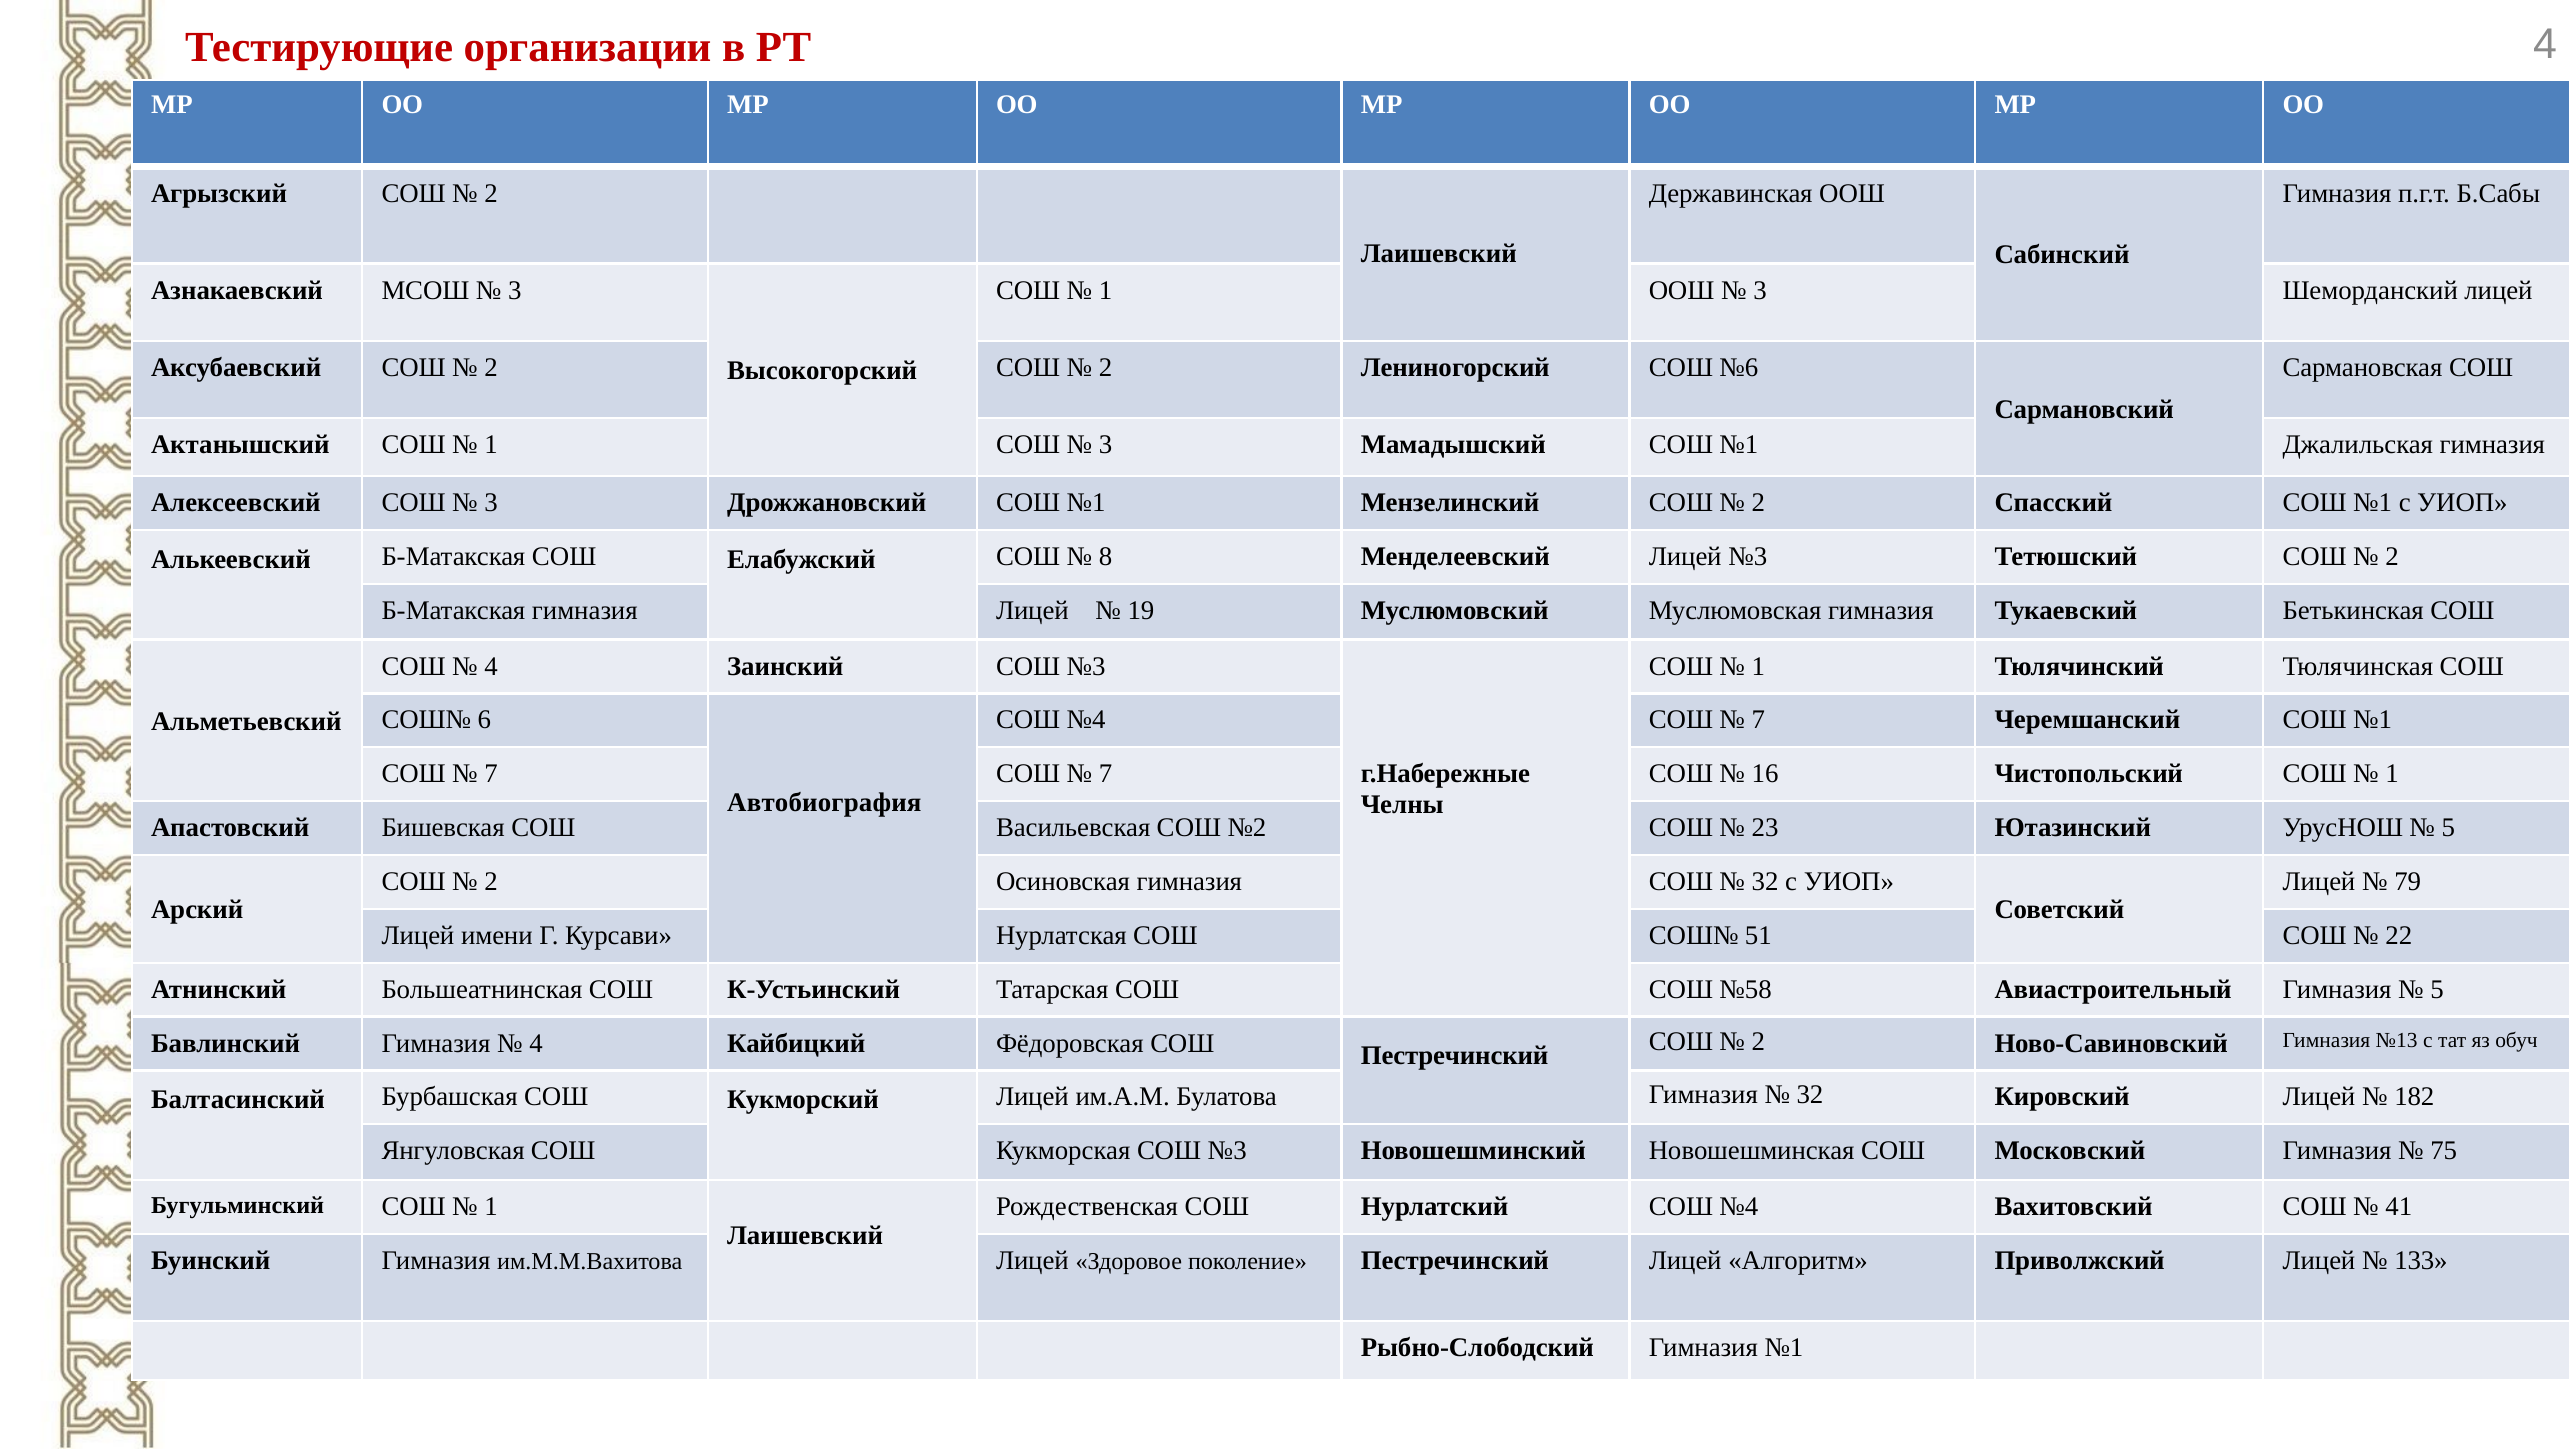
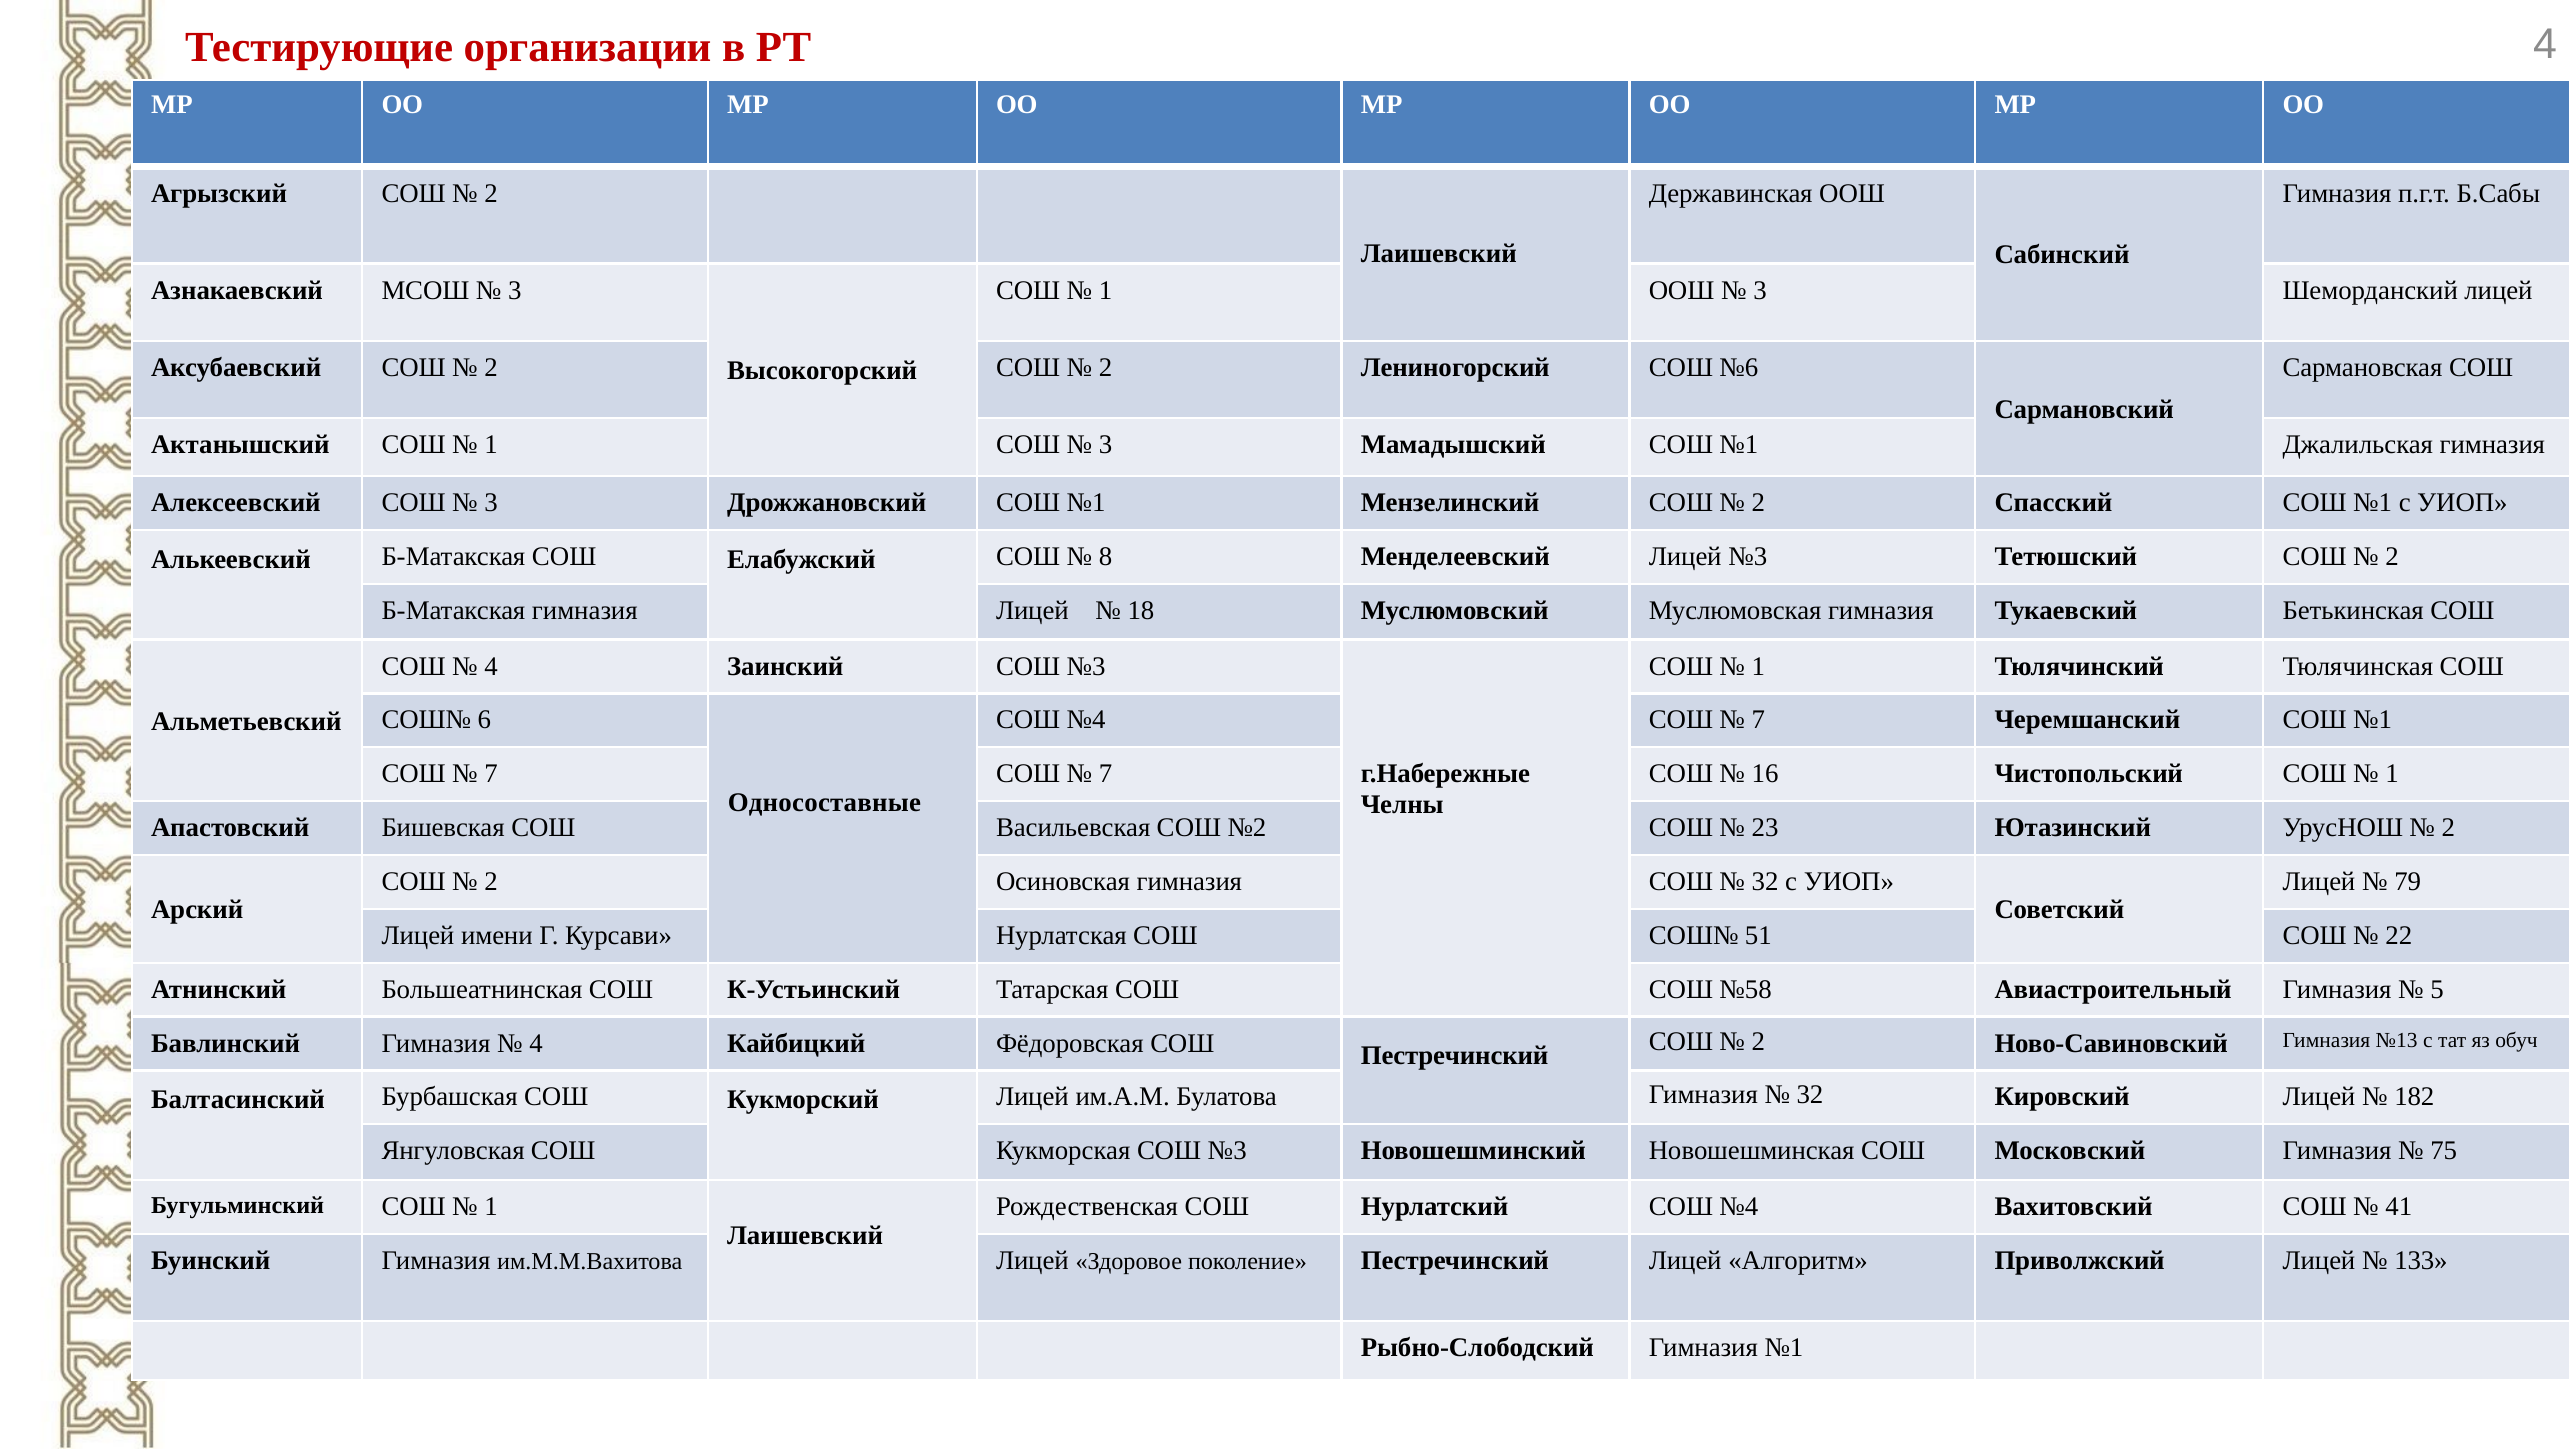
19: 19 -> 18 (1141, 610)
Автобиография: Автобиография -> Односоставные (824, 803)
5: 5 -> 2 (2448, 828)
